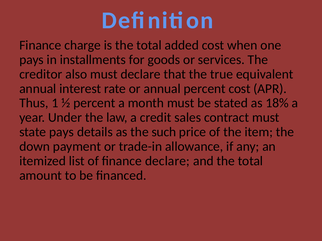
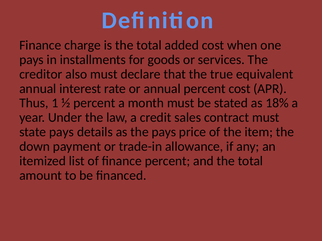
the such: such -> pays (164, 132)
finance declare: declare -> percent (167, 161)
